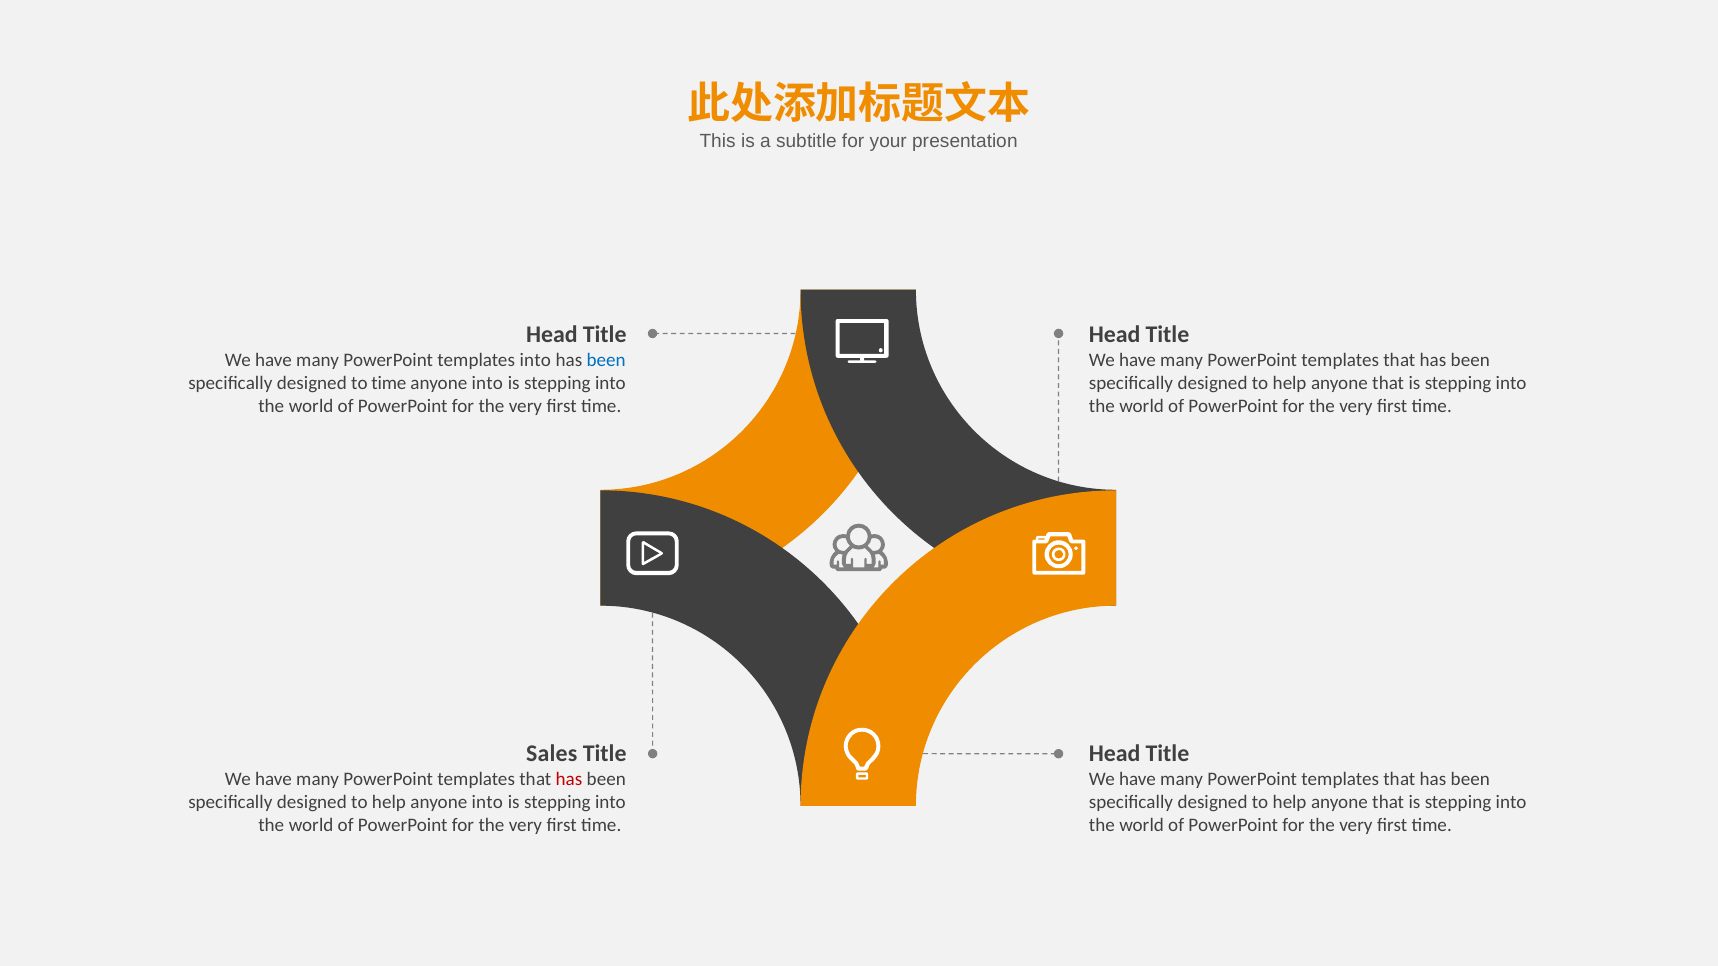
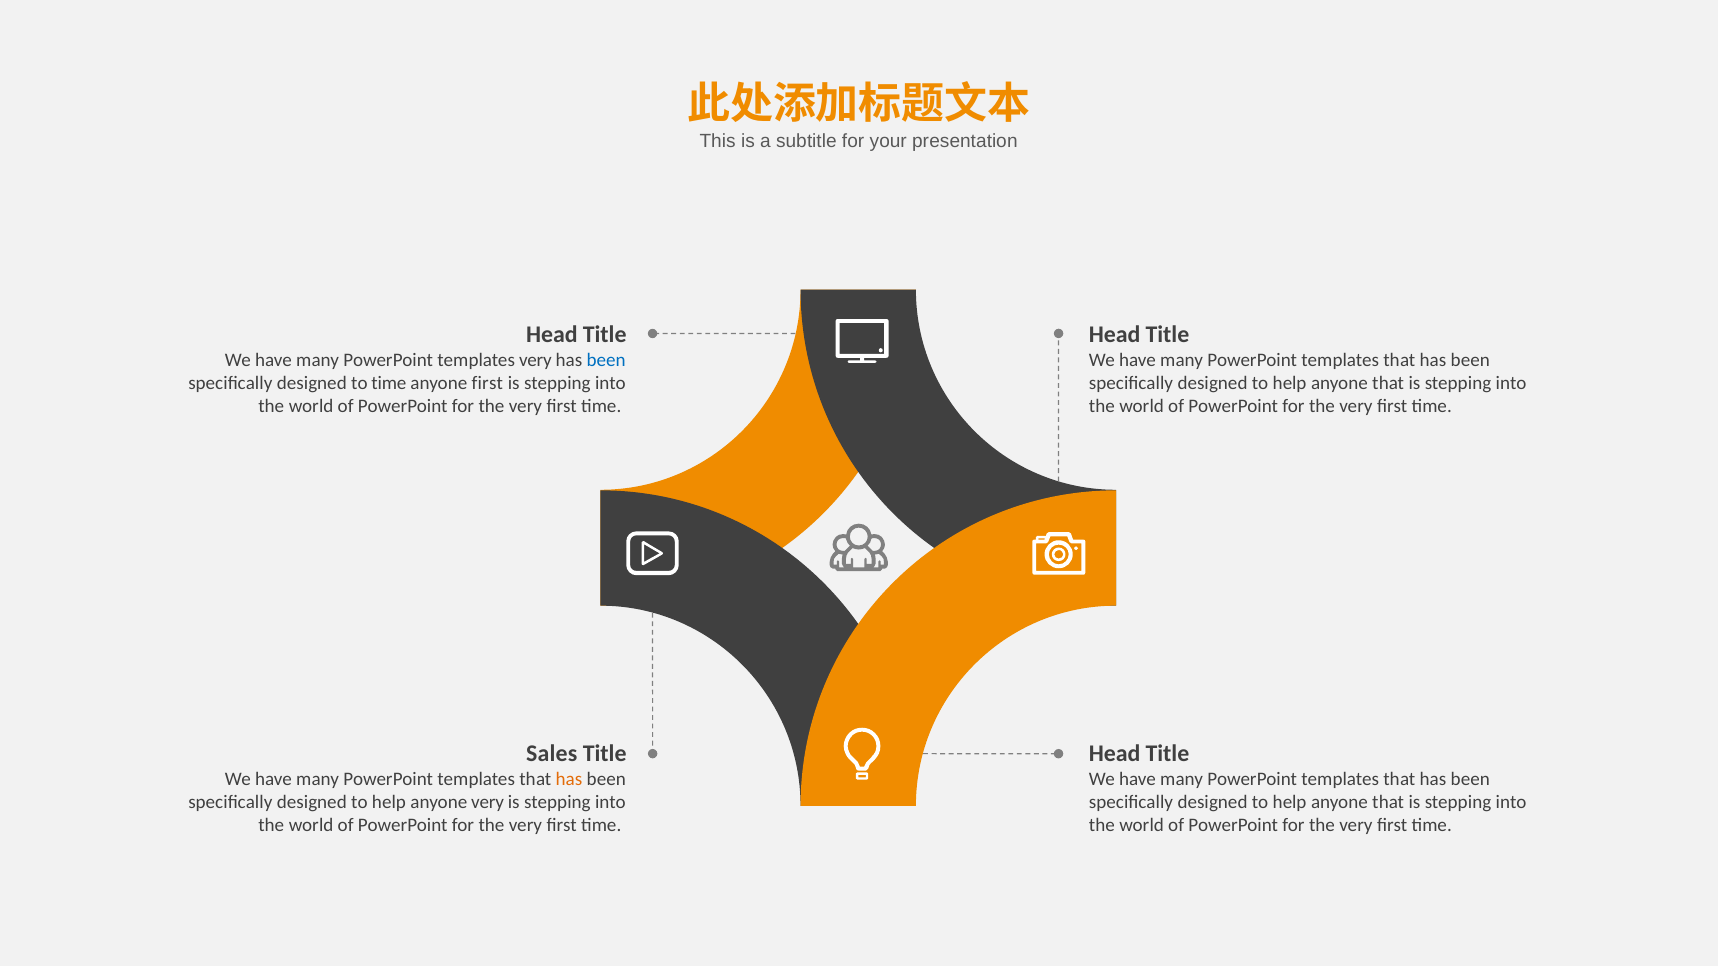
templates into: into -> very (535, 361)
into: into -> first (487, 383)
has colour: red -> orange (569, 779)
help anyone into: into -> very (488, 802)
